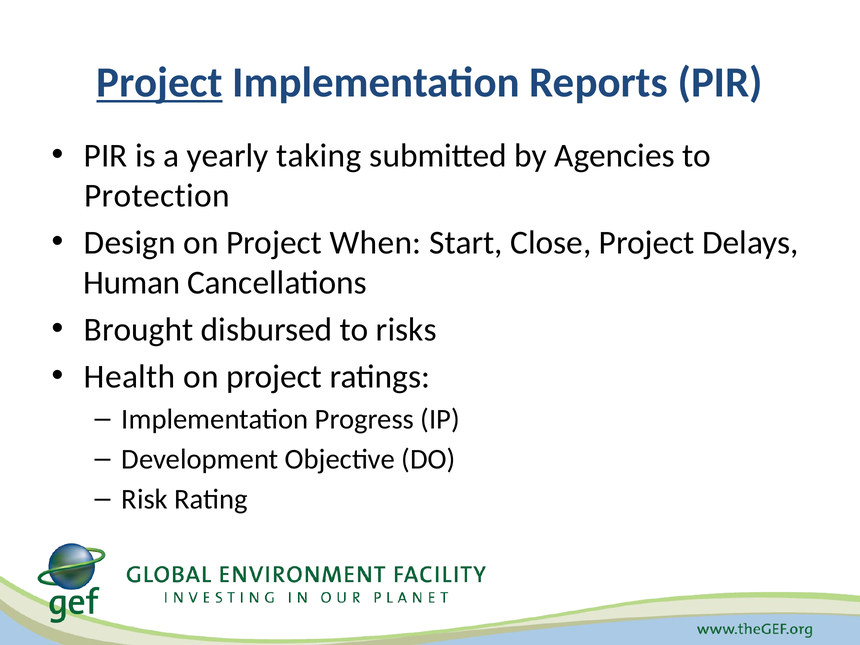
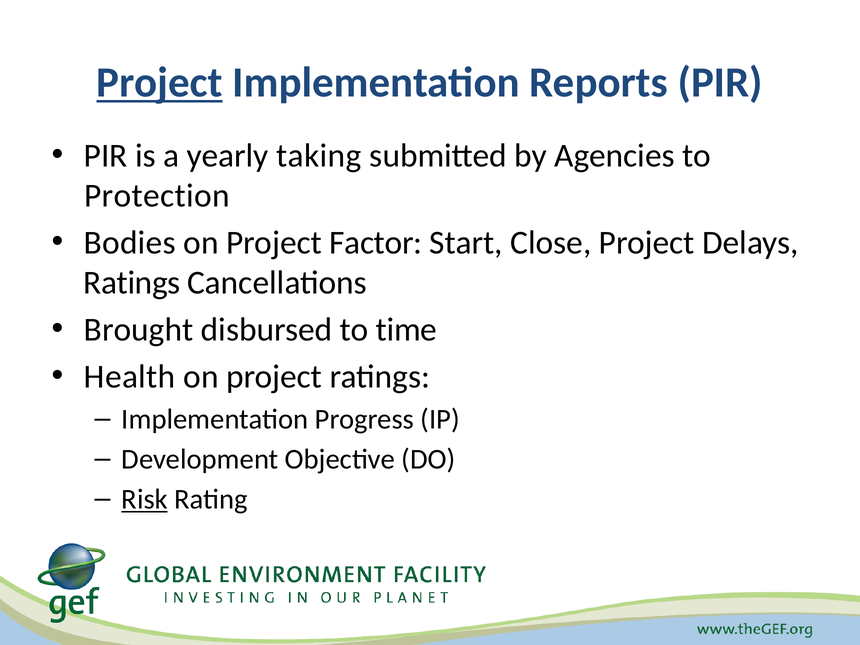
Design: Design -> Bodies (130, 243)
When: When -> Factor (376, 243)
Human: Human -> Ratings (132, 283)
risks: risks -> time (407, 330)
Risk underline: none -> present (145, 500)
